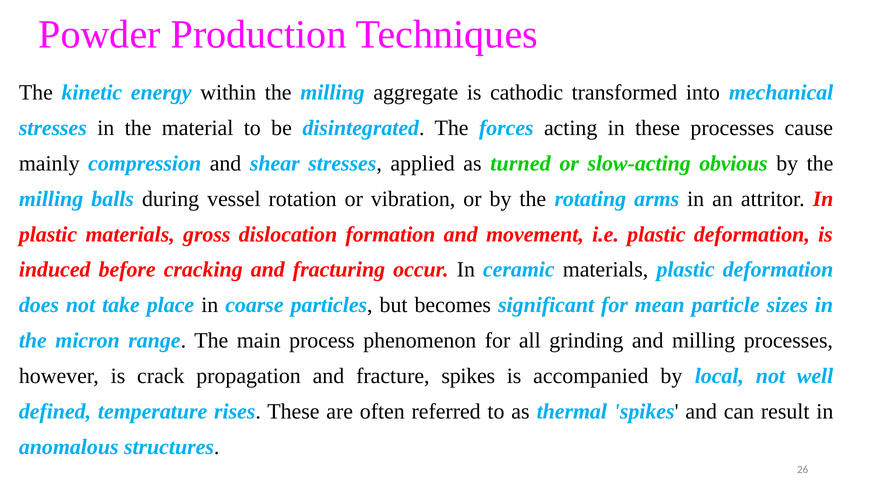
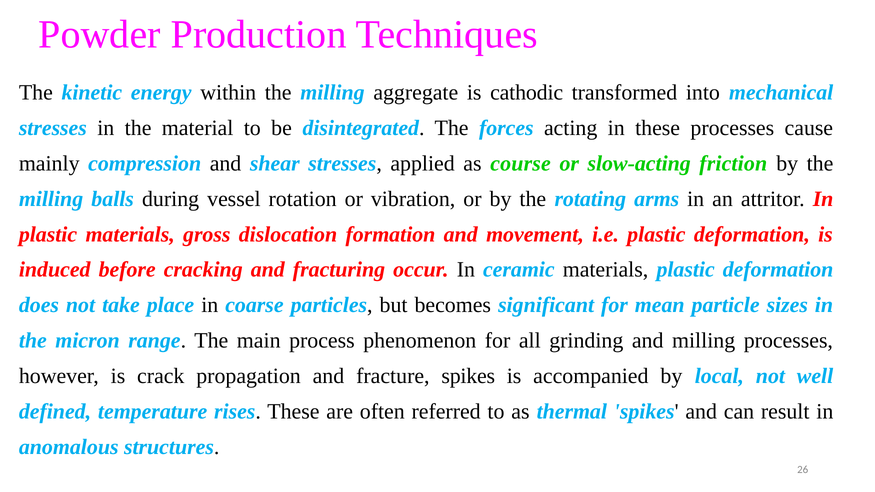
turned: turned -> course (521, 164)
obvious: obvious -> friction (733, 164)
